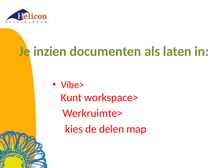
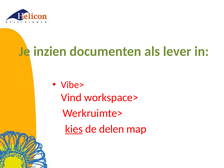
laten: laten -> lever (177, 51)
Kunt: Kunt -> Vind (71, 98)
kies underline: none -> present (74, 129)
